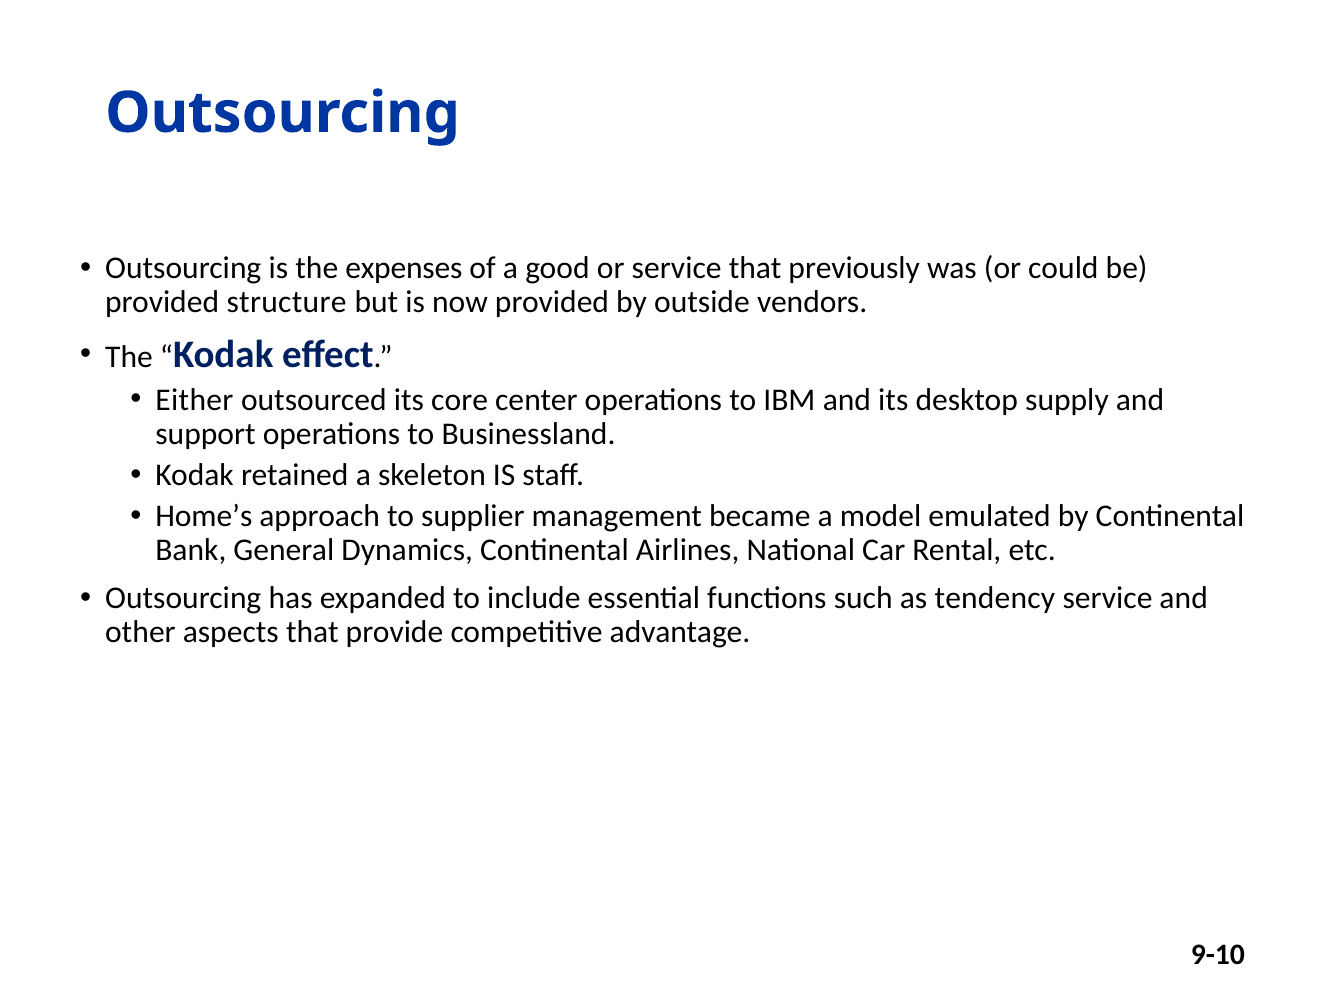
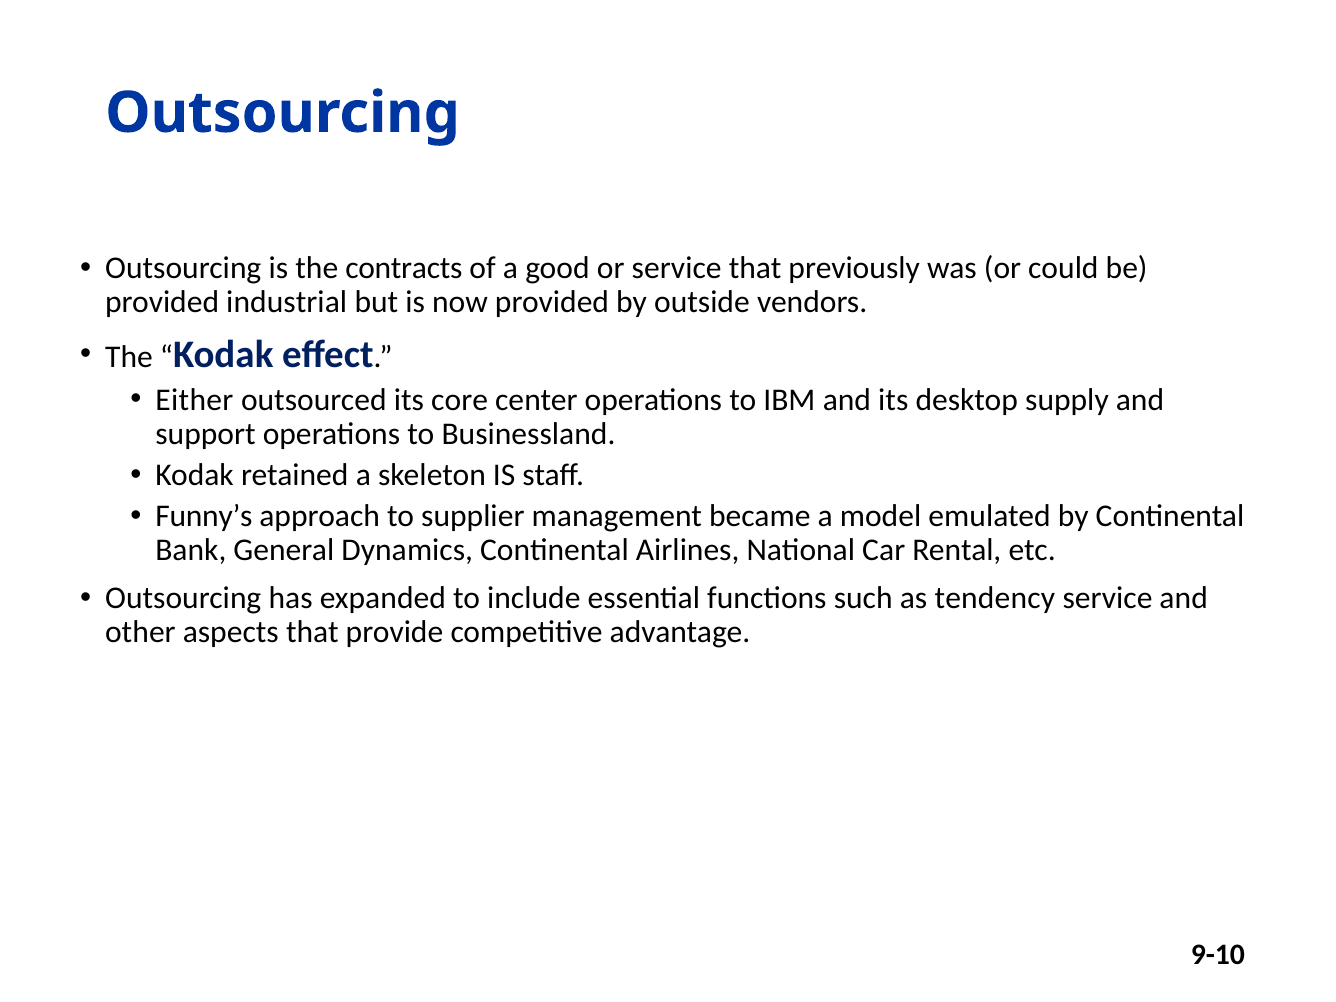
expenses: expenses -> contracts (404, 268)
structure: structure -> industrial (287, 303)
Home’s: Home’s -> Funny’s (204, 516)
